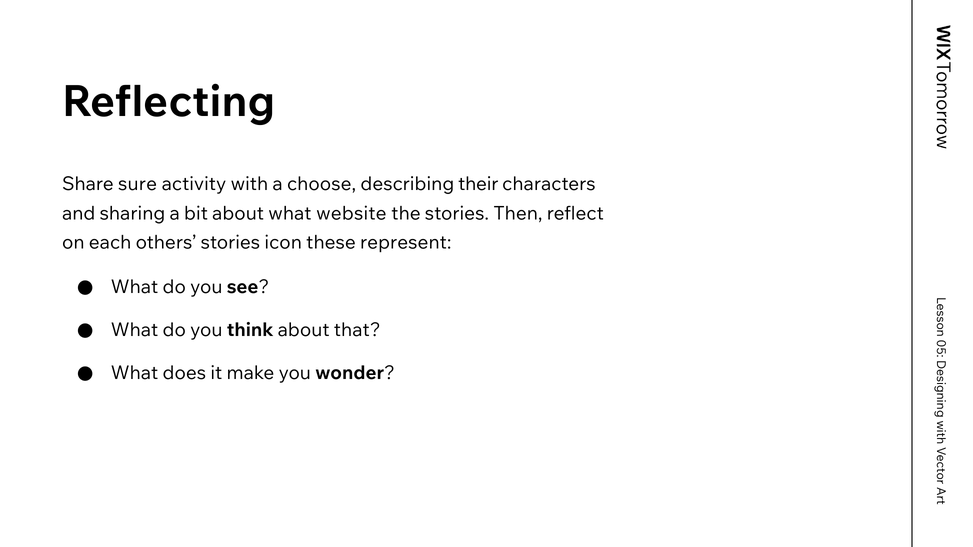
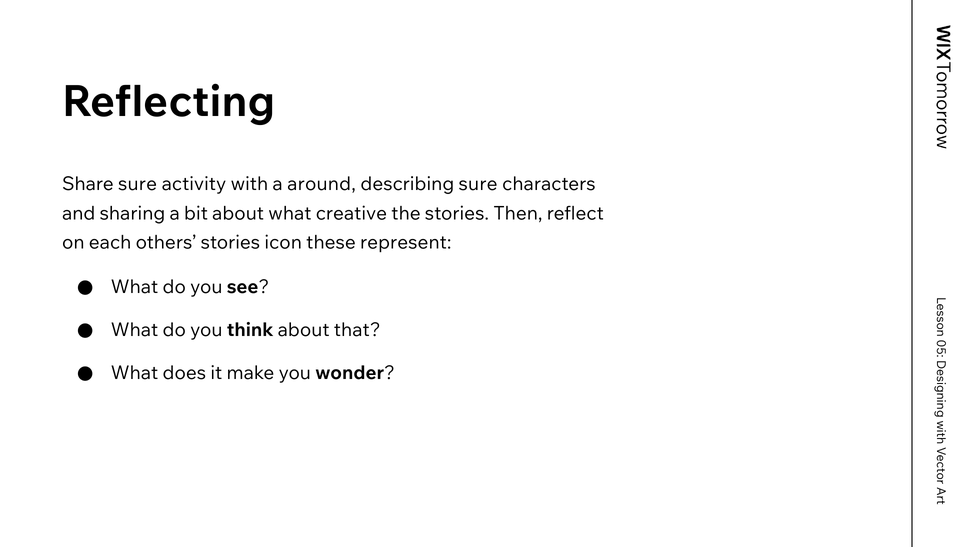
choose: choose -> around (322, 184)
describing their: their -> sure (478, 184)
website: website -> creative (351, 213)
